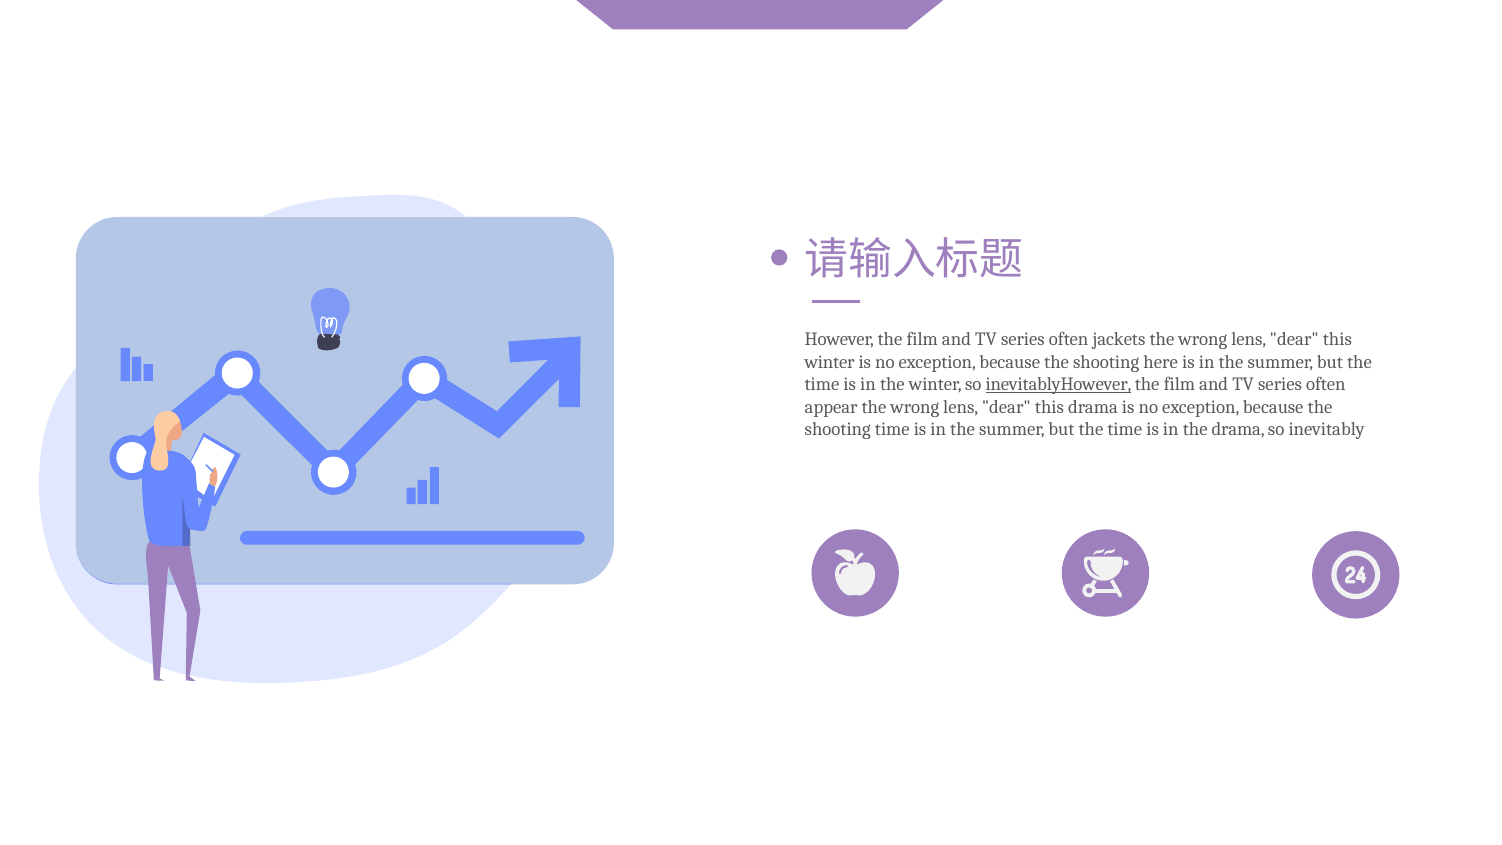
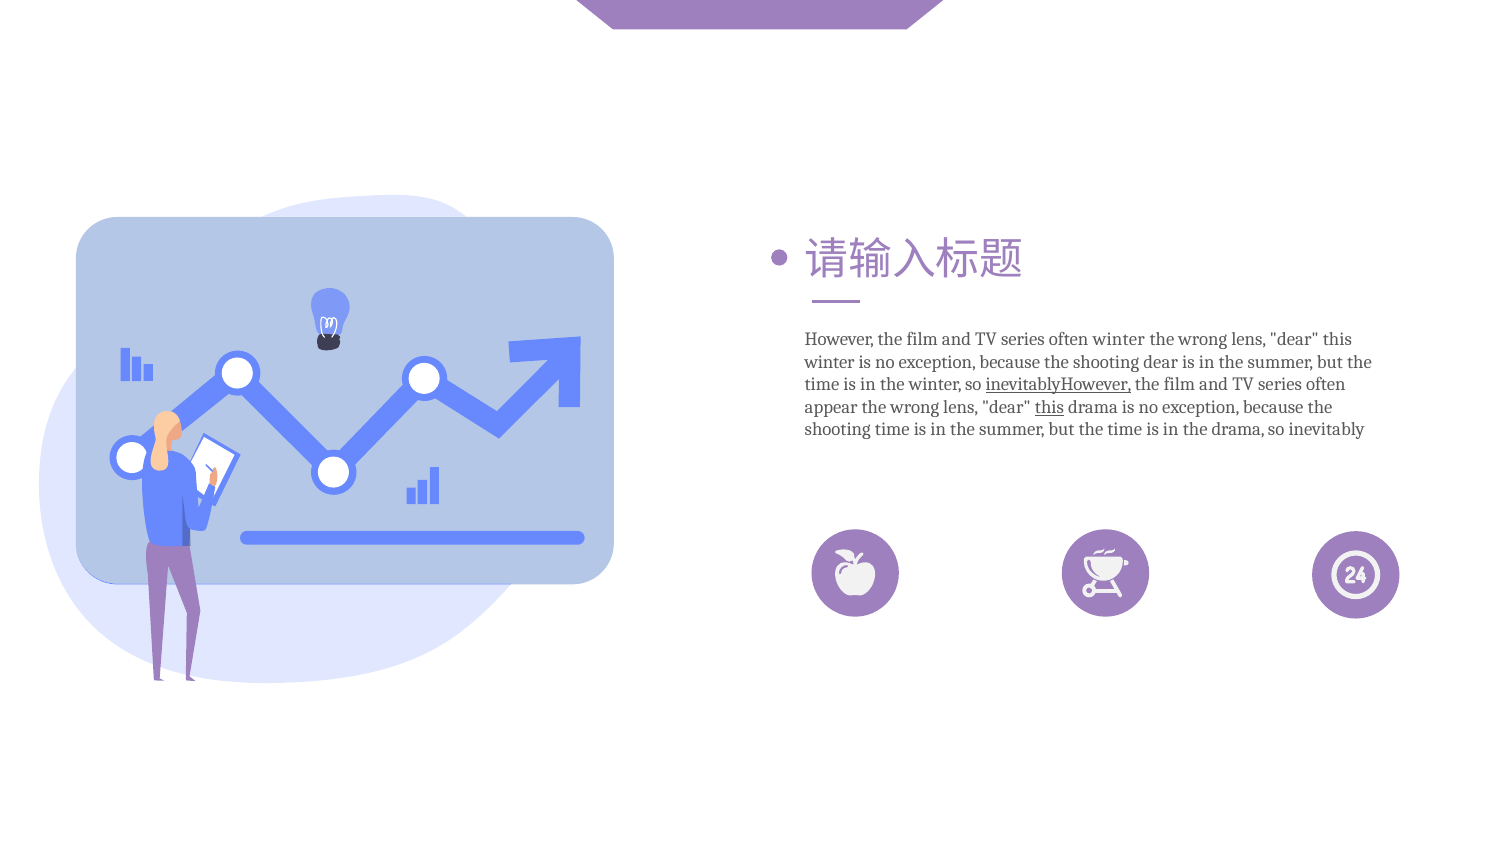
often jackets: jackets -> winter (1119, 339)
shooting here: here -> dear (1161, 362)
this underline: none -> present (1049, 407)
